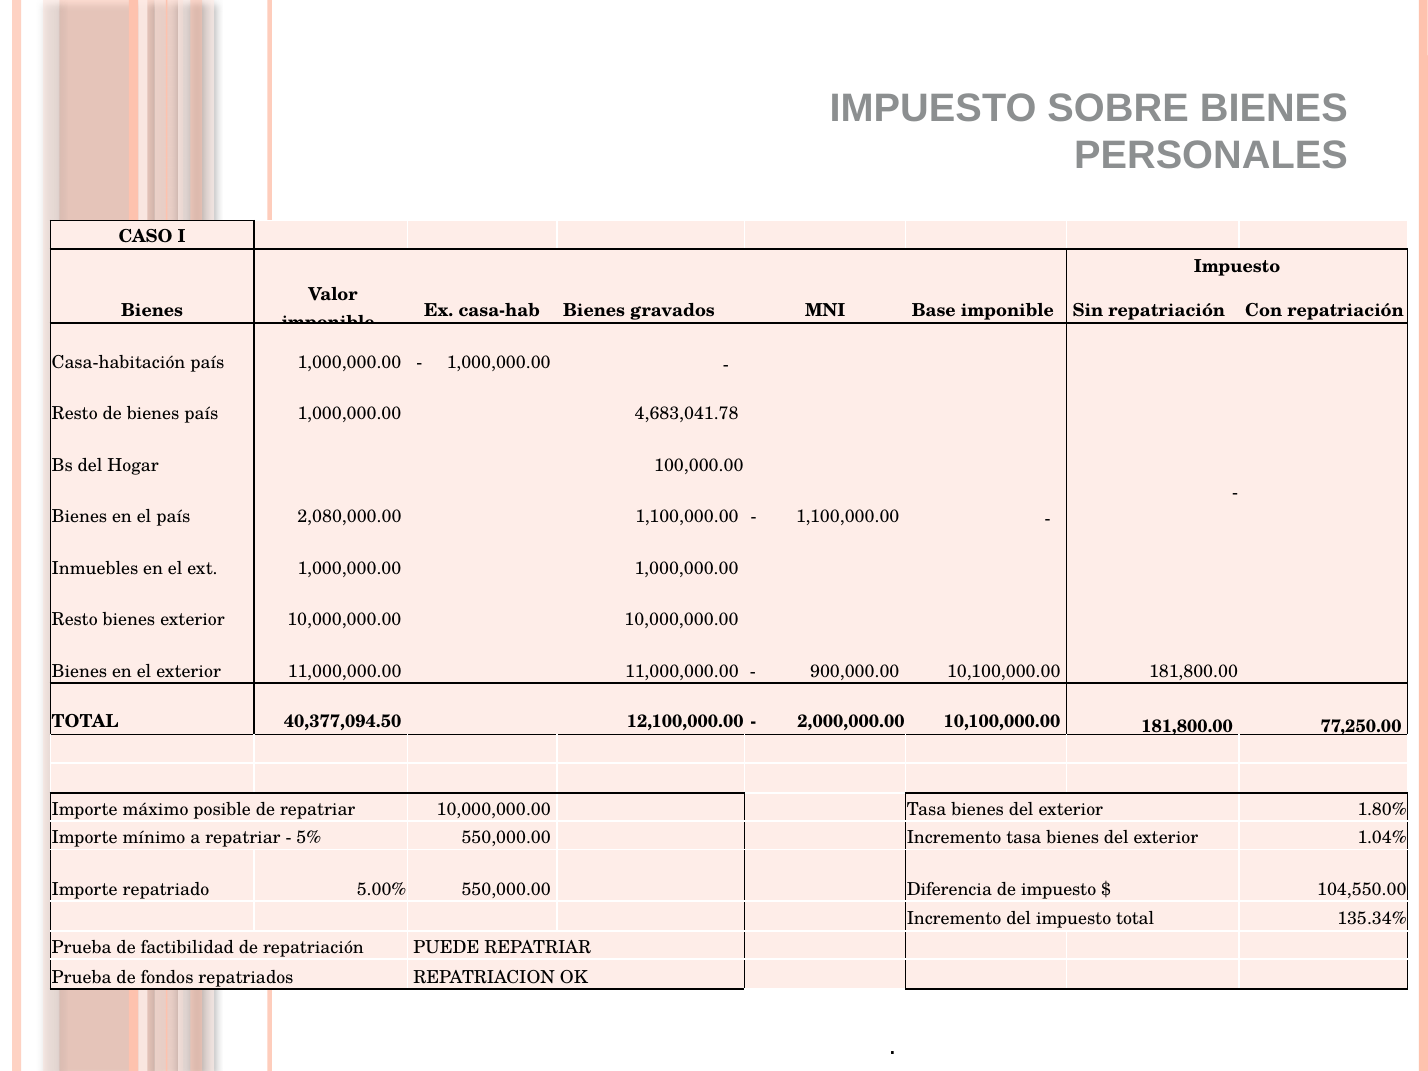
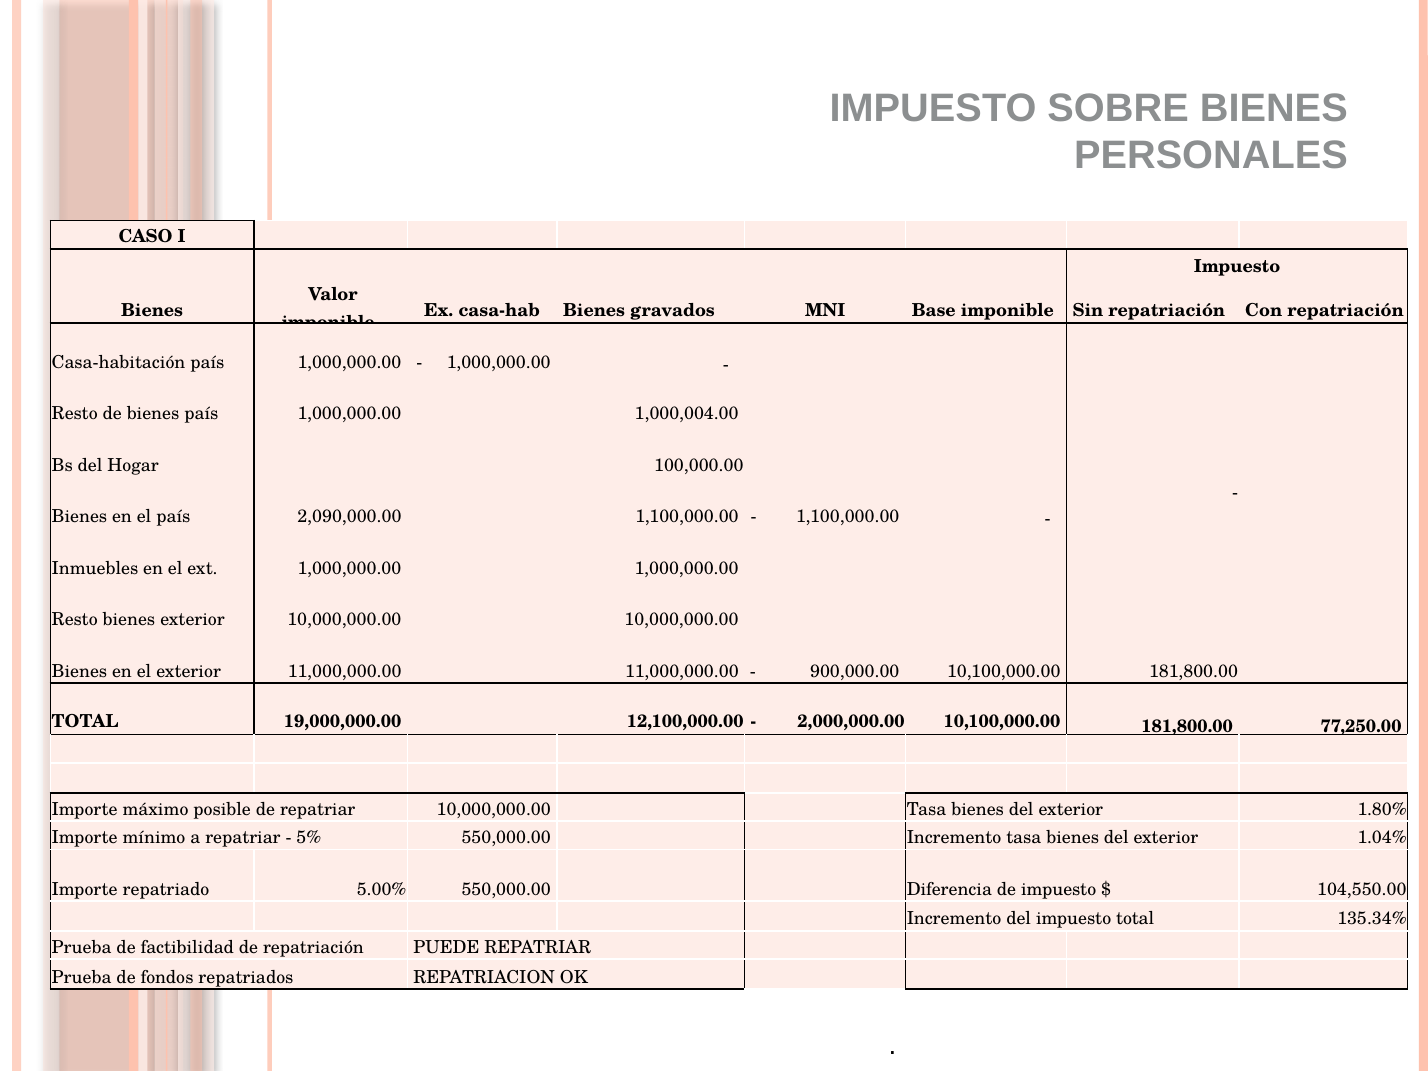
4,683,041.78: 4,683,041.78 -> 1,000,004.00 (687, 414)
2,080,000.00: 2,080,000.00 -> 2,090,000.00 (349, 517)
40,377,094.50: 40,377,094.50 -> 19,000,000.00 (343, 722)
